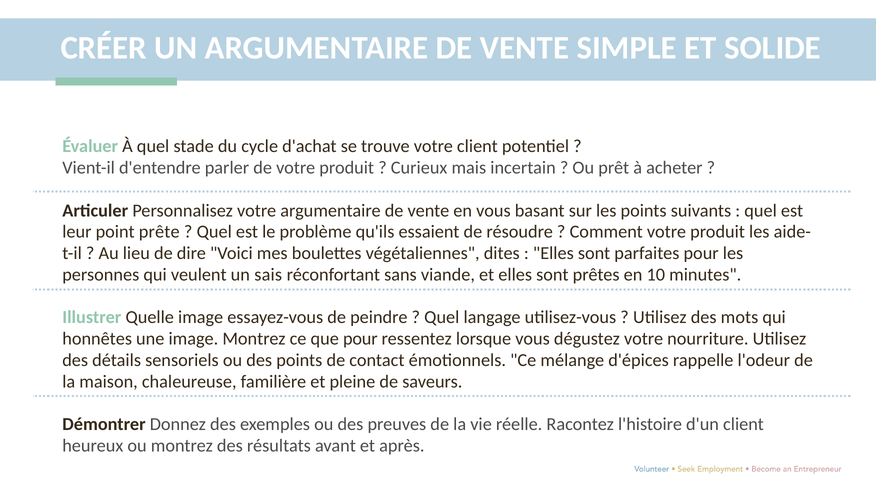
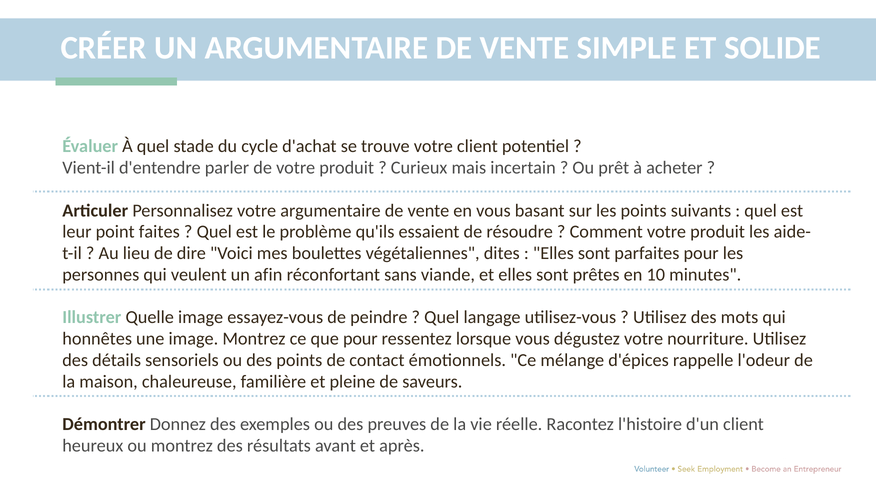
prête: prête -> faites (159, 232)
sais: sais -> afin (268, 275)
